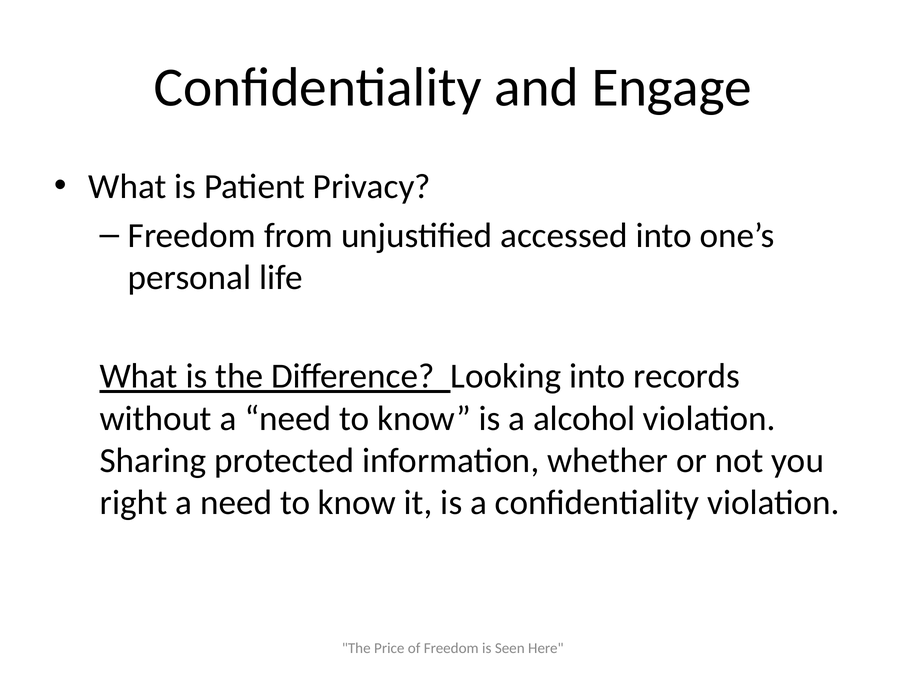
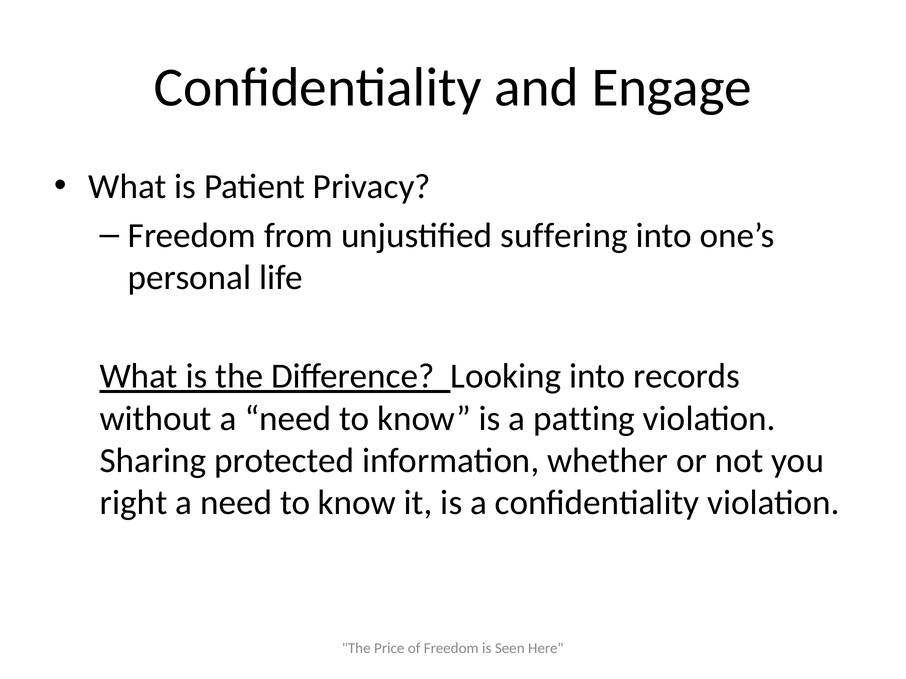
accessed: accessed -> suffering (564, 236)
alcohol: alcohol -> patting (584, 419)
